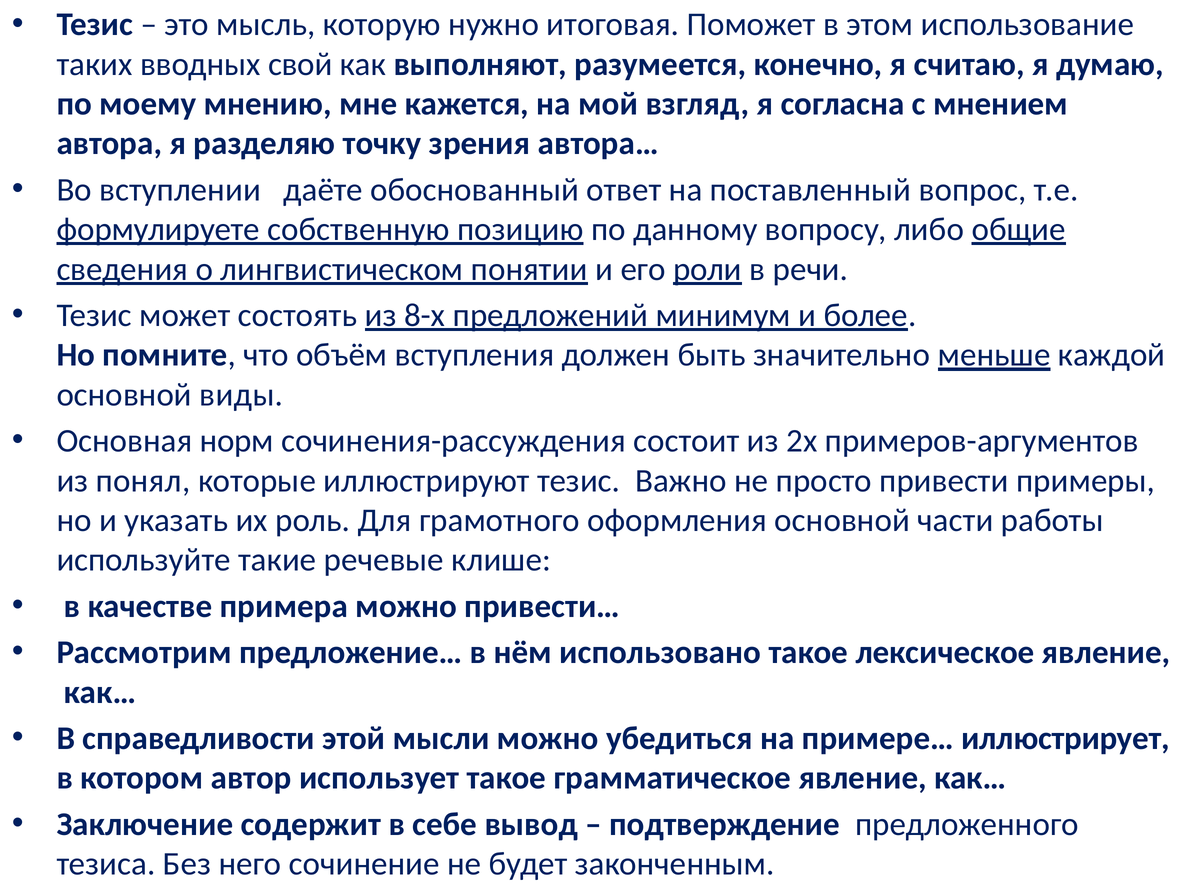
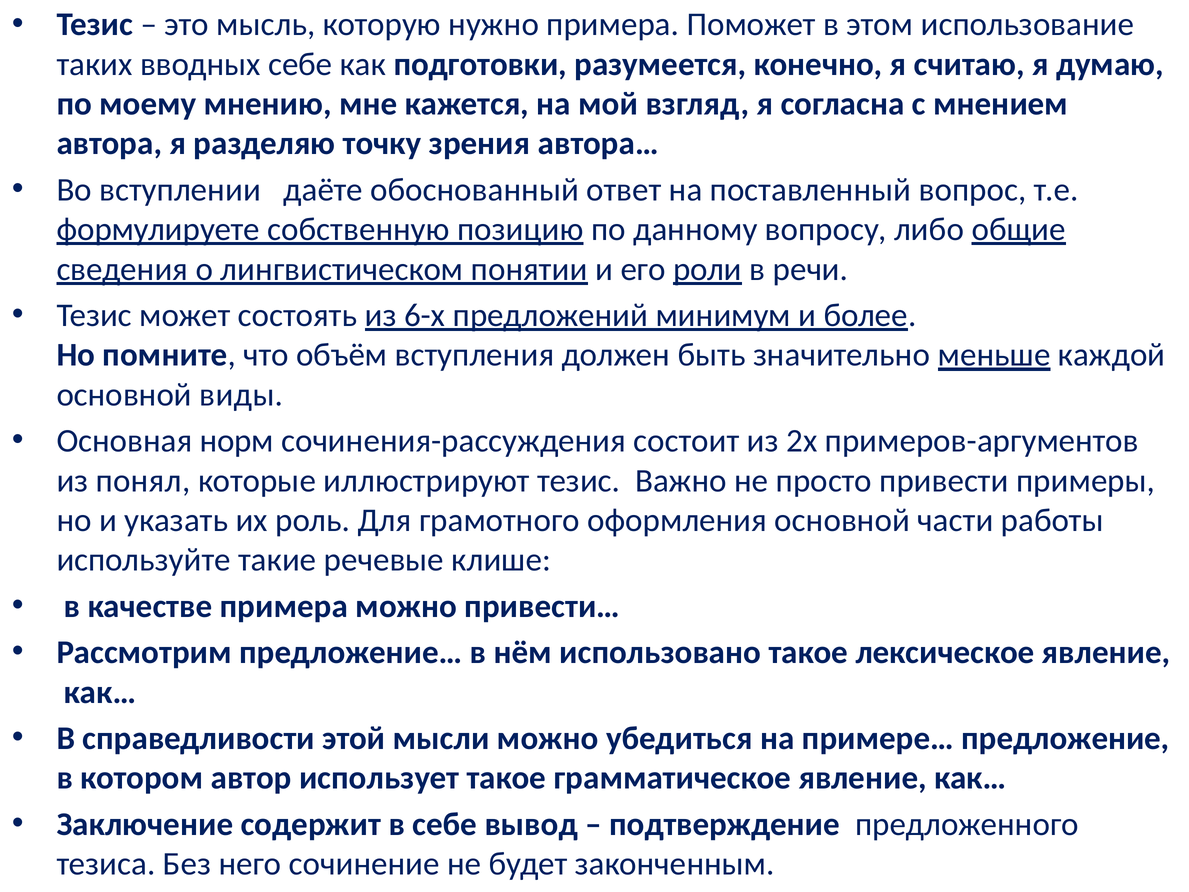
нужно итоговая: итоговая -> примера (613, 25)
вводных свой: свой -> себе (300, 64)
выполняют: выполняют -> подготовки (480, 64)
8-х: 8-х -> 6-х (425, 315)
иллюстрирует: иллюстрирует -> предложение (1065, 738)
